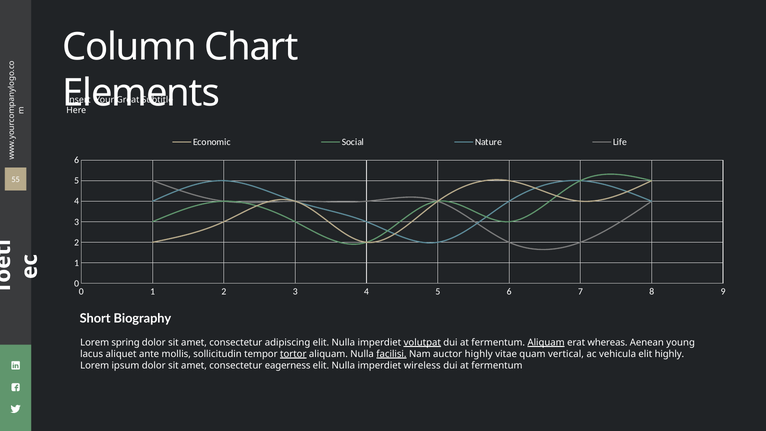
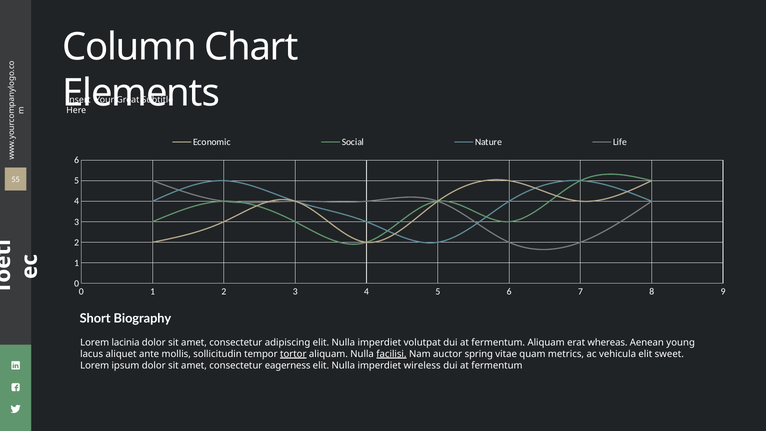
spring: spring -> lacinia (126, 342)
volutpat underline: present -> none (422, 342)
Aliquam underline: present -> none (546, 342)
auctor highly: highly -> spring (479, 354)
vertical: vertical -> metrics (566, 354)
elit highly: highly -> sweet (669, 354)
